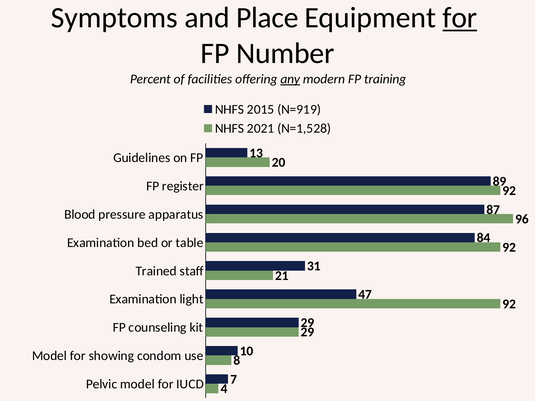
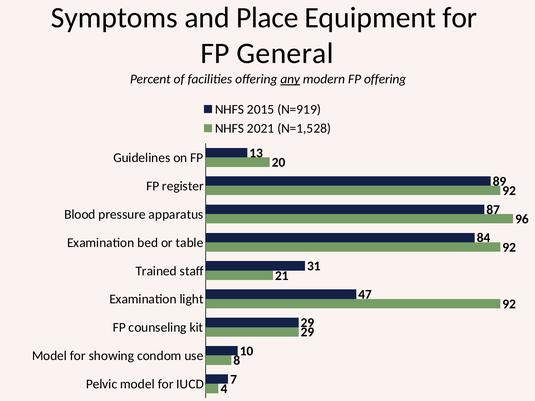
for underline: present -> none (460, 18)
Number: Number -> General (285, 53)
FP training: training -> offering (385, 79)
